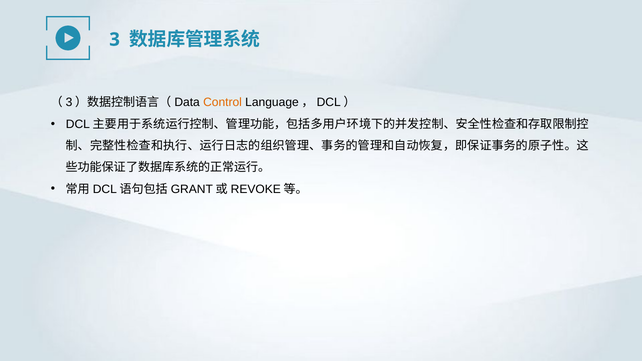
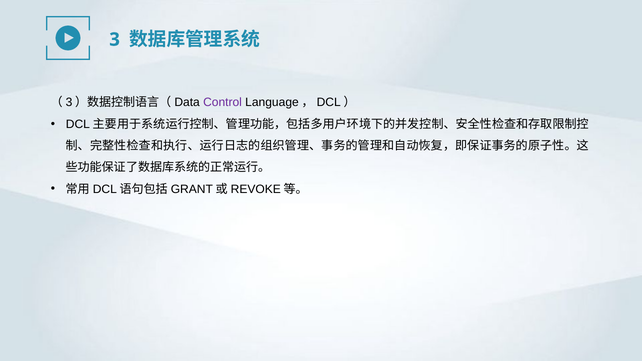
Control colour: orange -> purple (223, 103)
